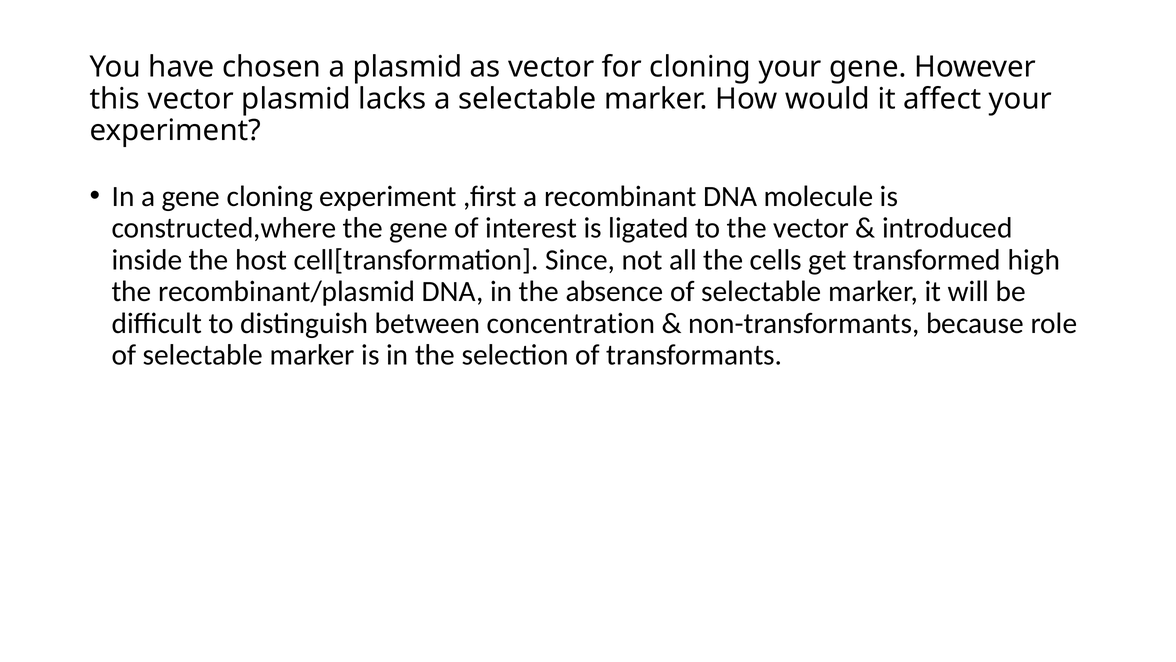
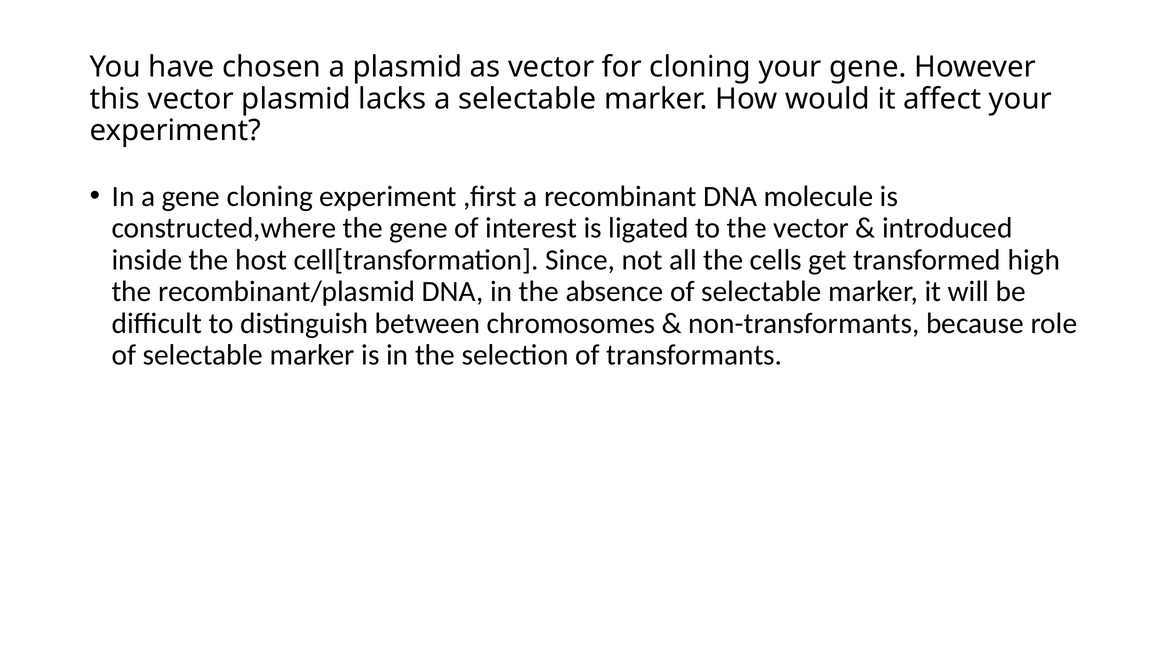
concentration: concentration -> chromosomes (571, 323)
